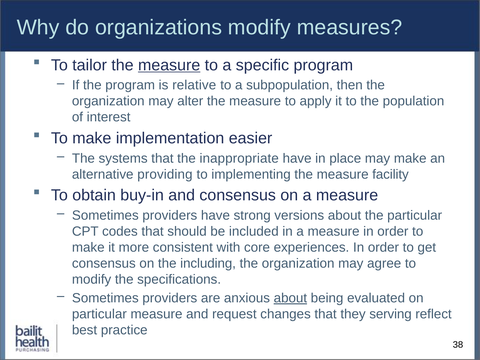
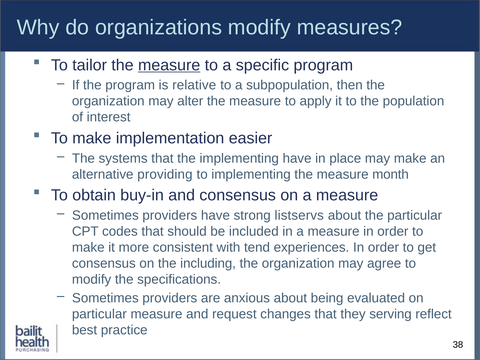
the inappropriate: inappropriate -> implementing (239, 158)
facility: facility -> month (391, 174)
versions: versions -> listservs (299, 215)
core: core -> tend (257, 247)
about underline: present -> none (290, 298)
